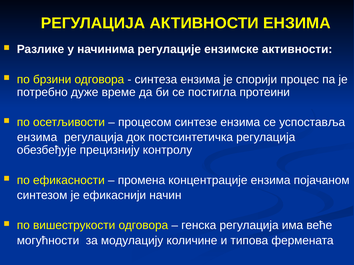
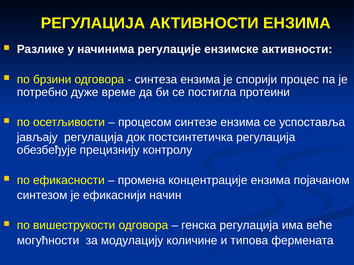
ензима: ензима -> јављају (37, 138)
